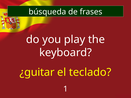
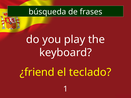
¿guitar: ¿guitar -> ¿friend (37, 72)
